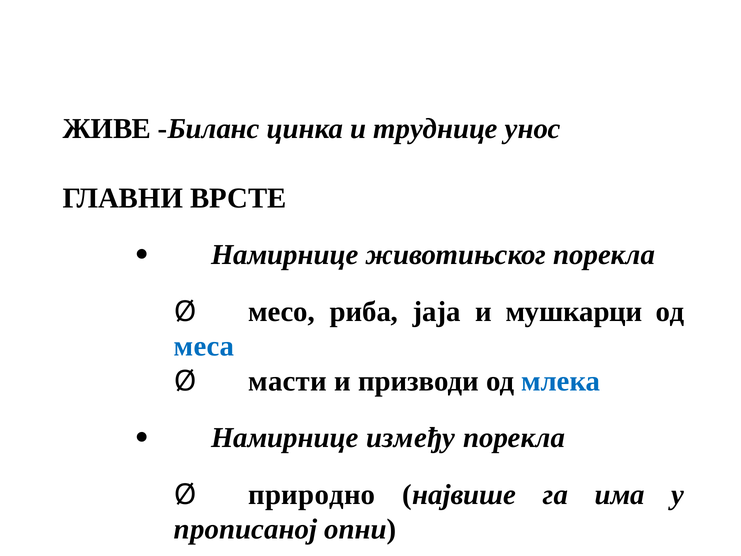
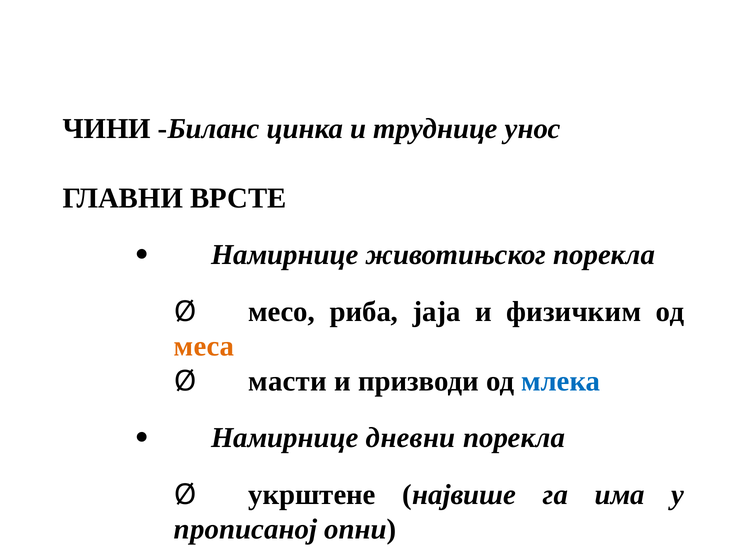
ЖИВЕ: ЖИВЕ -> ЧИНИ (107, 129)
мушкарци: мушкарци -> физичким (574, 312)
меса colour: blue -> orange (204, 346)
између: између -> дневни (411, 438)
природно: природно -> укрштене (312, 495)
